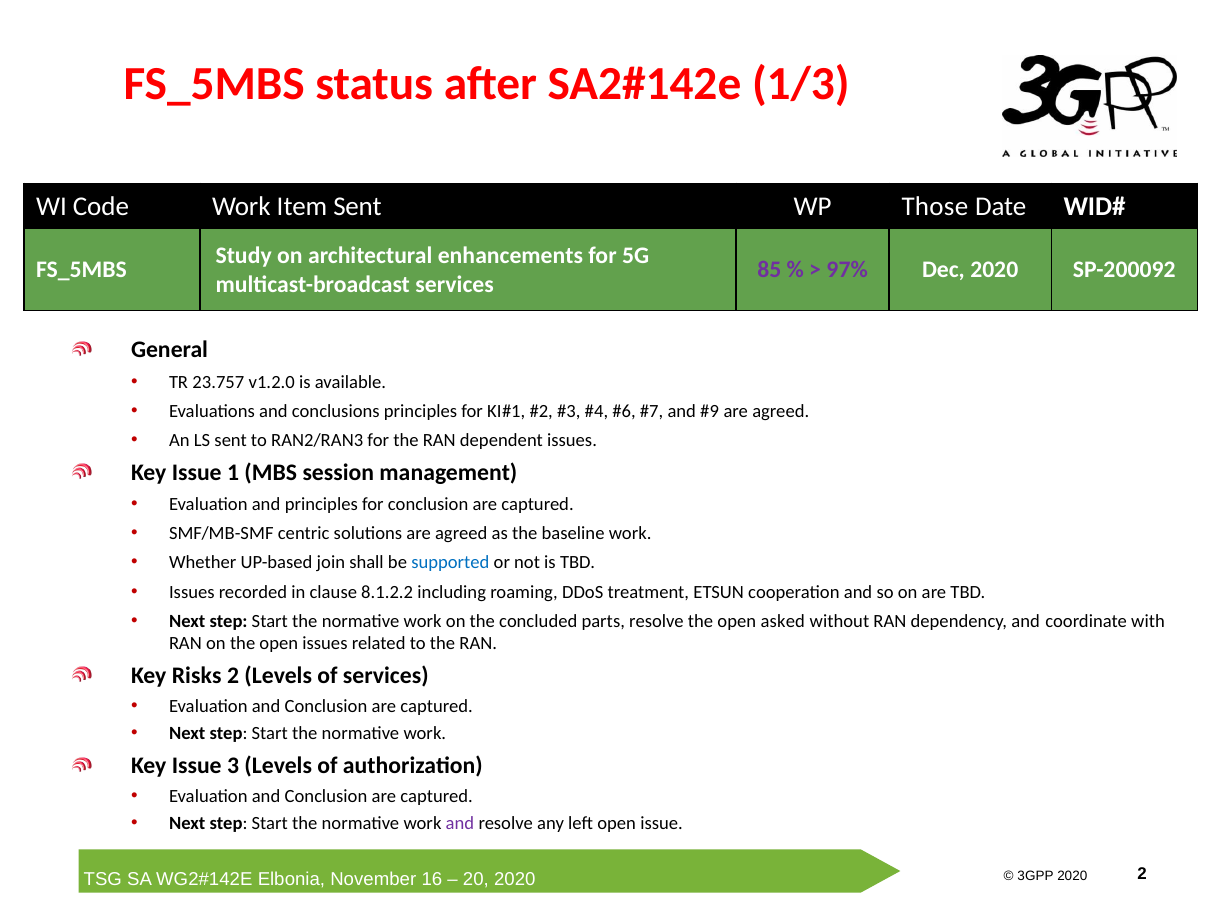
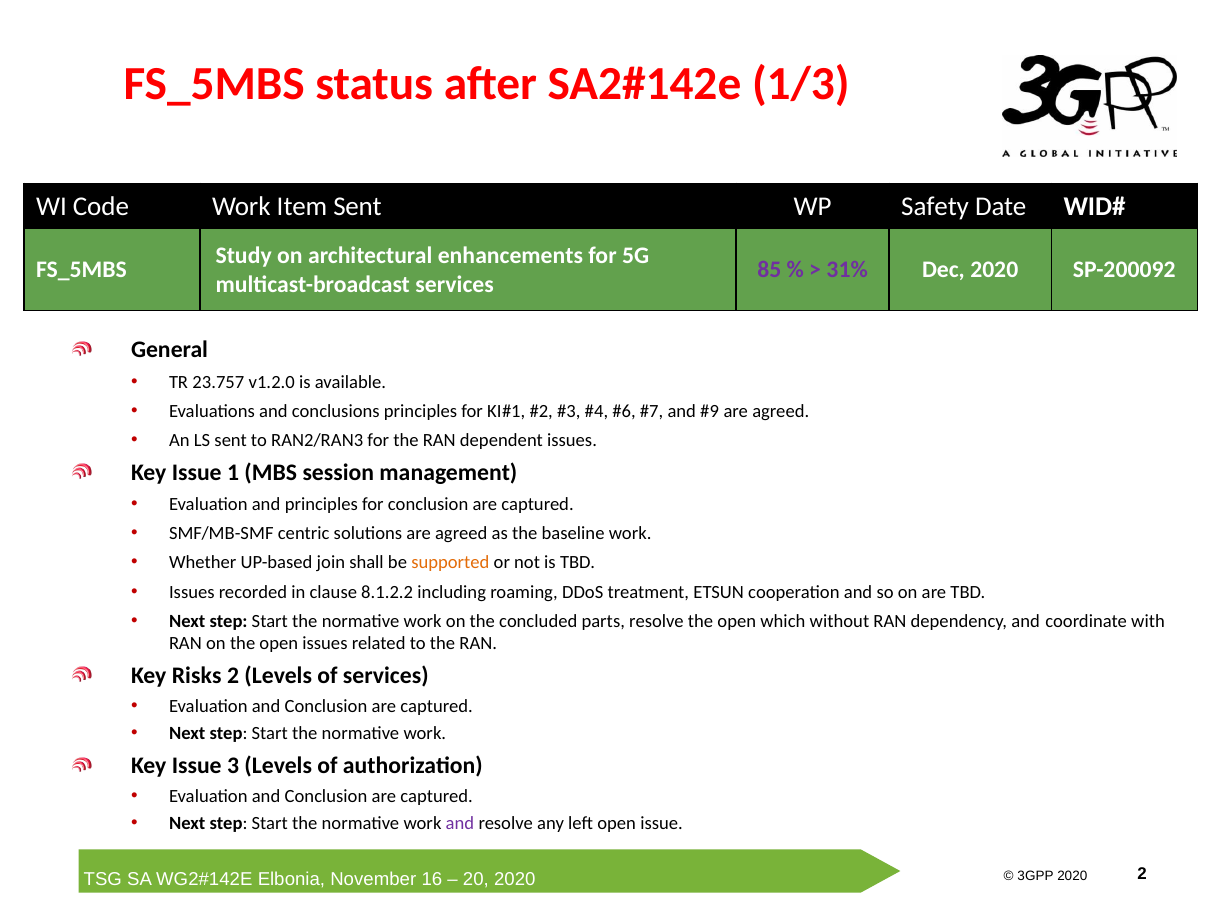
Those: Those -> Safety (935, 206)
97%: 97% -> 31% (847, 270)
supported colour: blue -> orange (450, 562)
asked: asked -> which (783, 621)
